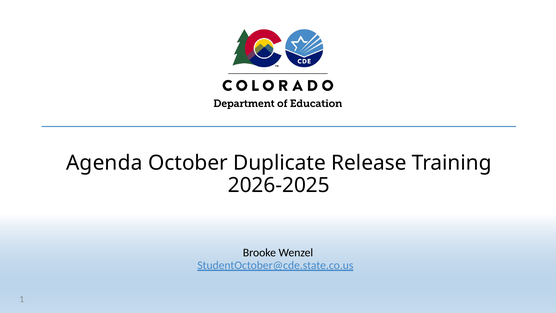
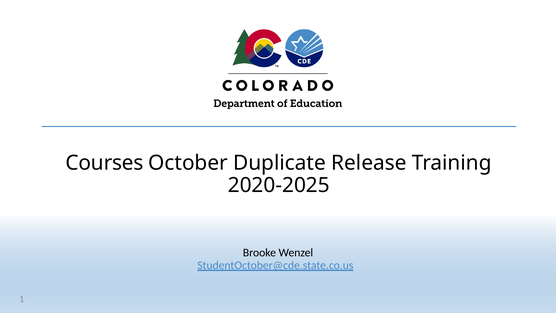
Agenda: Agenda -> Courses (105, 163)
2026-2025: 2026-2025 -> 2020-2025 (279, 185)
